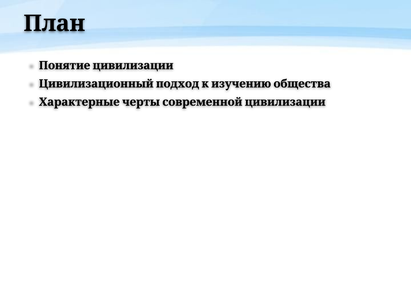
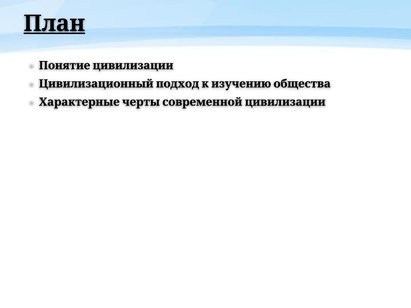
План underline: none -> present (54, 23)
